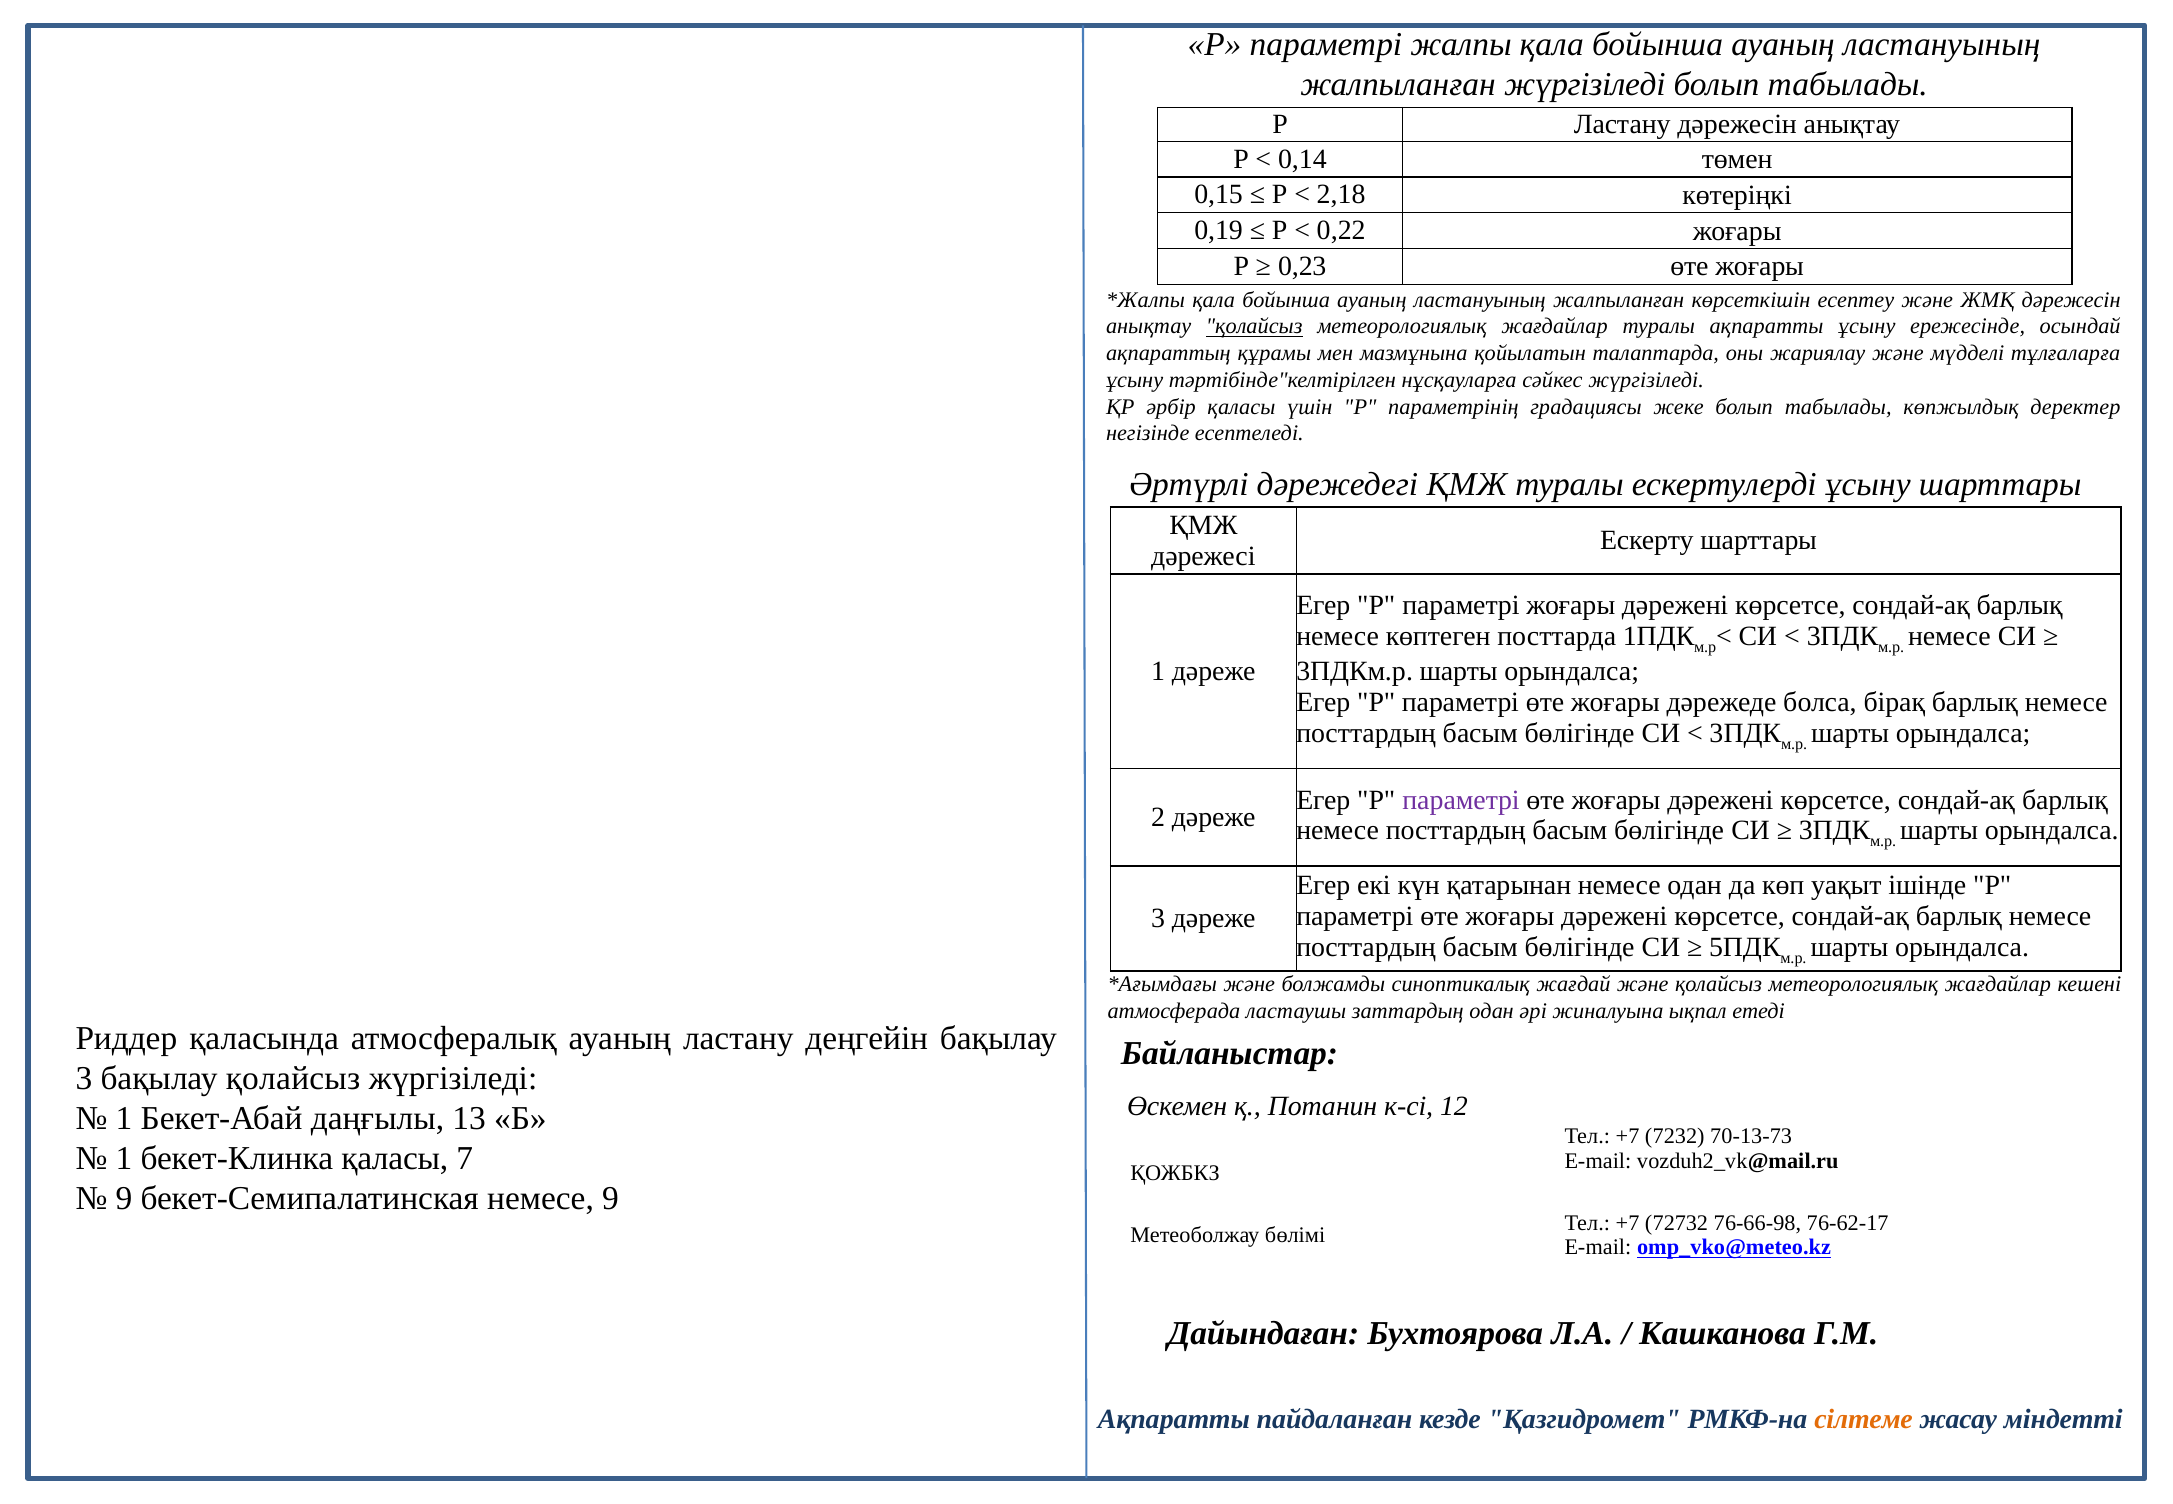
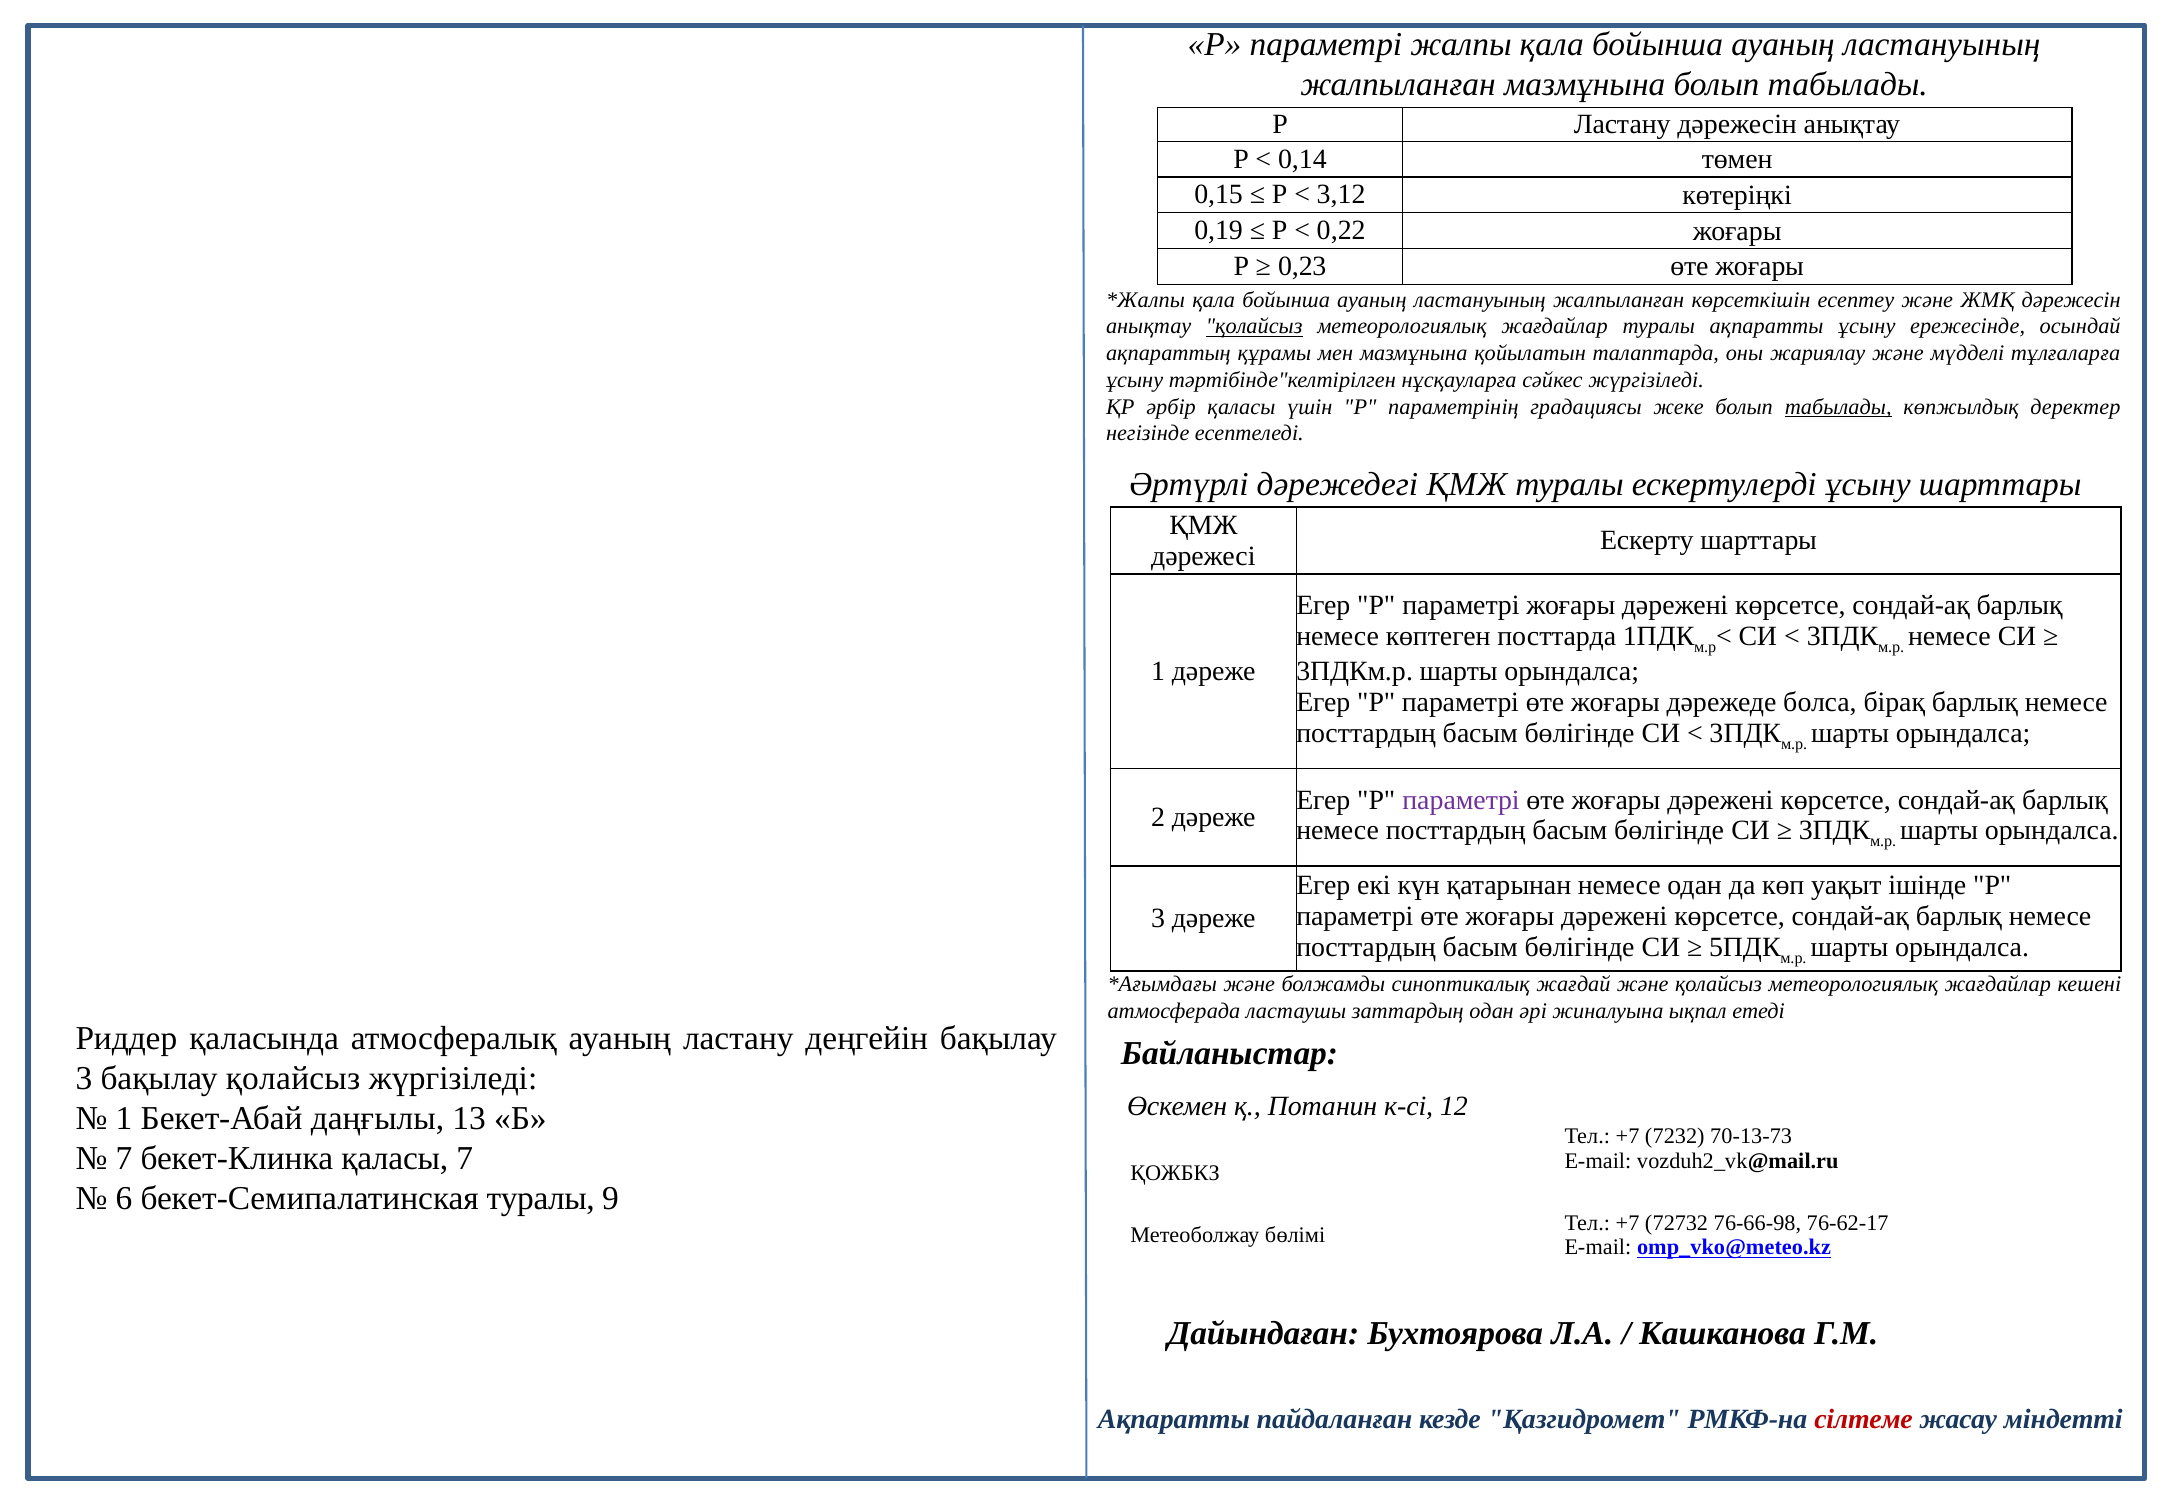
жалпыланған жүргізіледі: жүргізіледі -> мазмұнына (1585, 85)
2,18: 2,18 -> 3,12 (1341, 195)
табылады underline: none -> present (1838, 407)
1: 1 -> 7 (124, 1159)
9: 9 -> 6 (124, 1199)
бекет-Семипалатинская немесе: немесе -> туралы (541, 1199)
сілтеме colour: orange -> red (1864, 1420)
